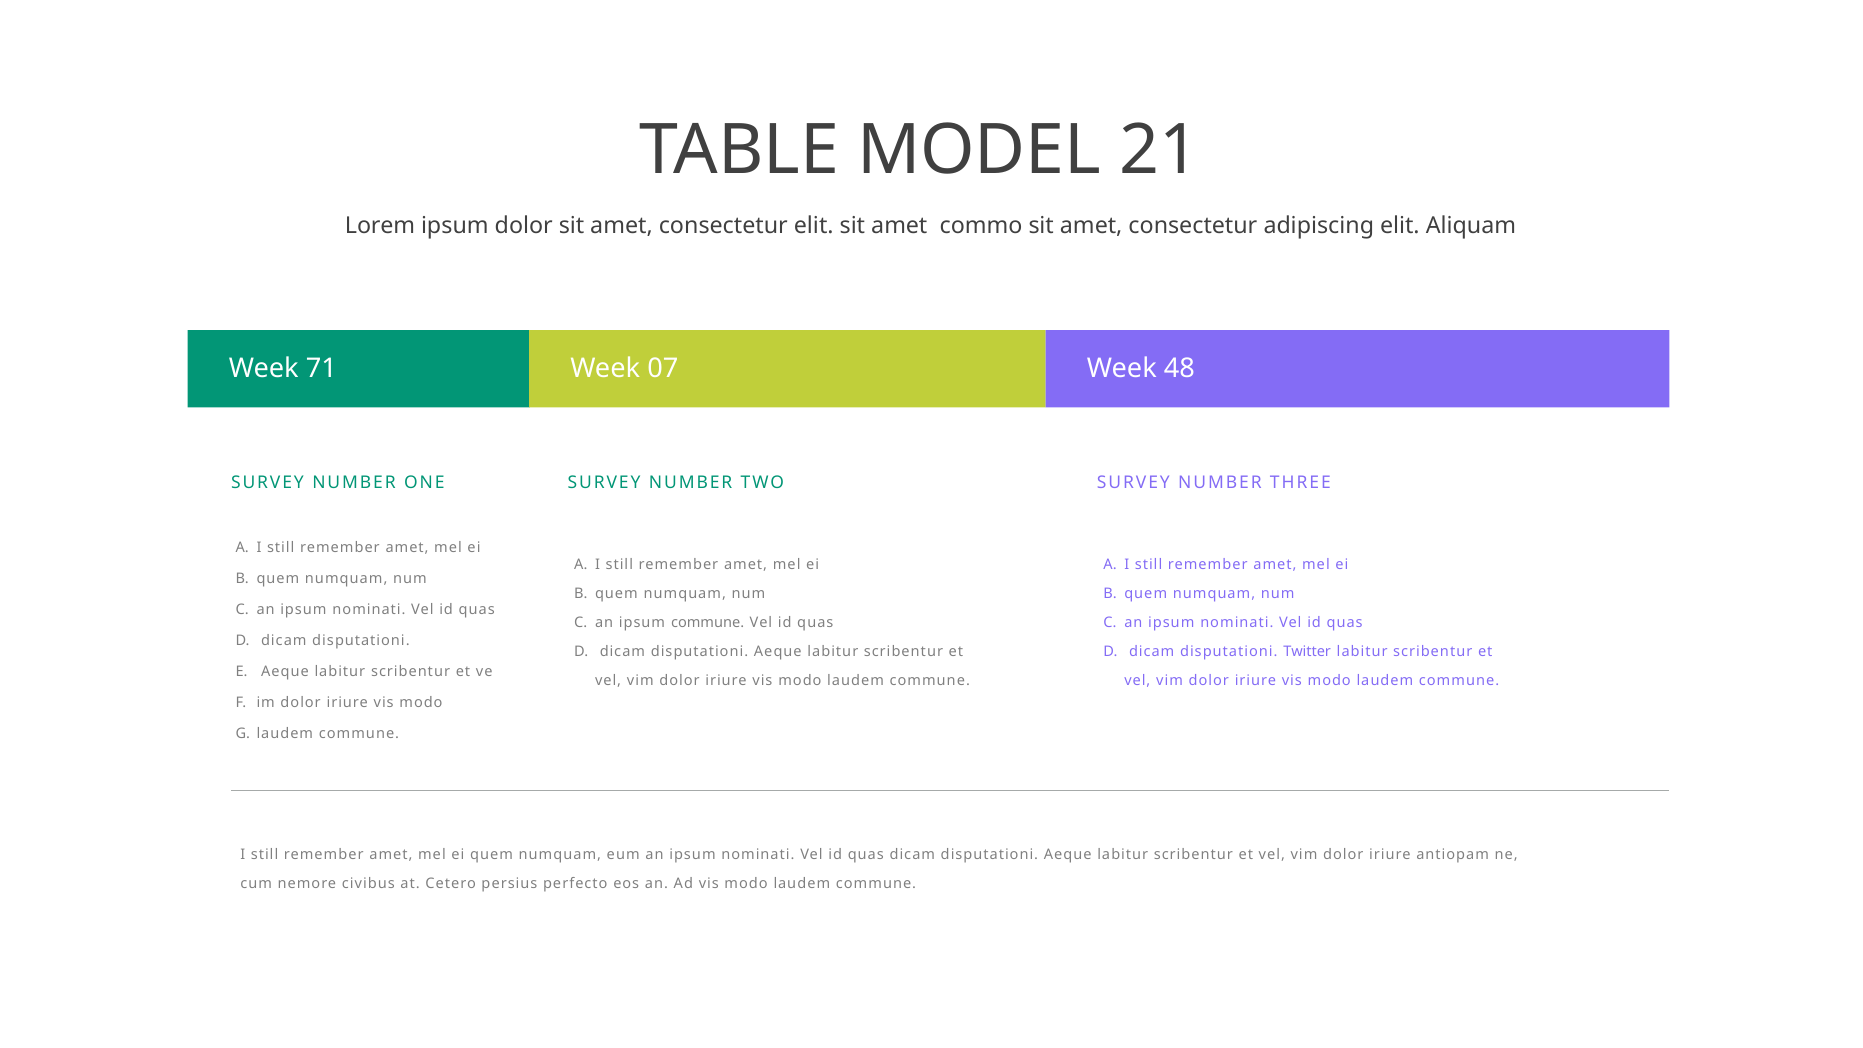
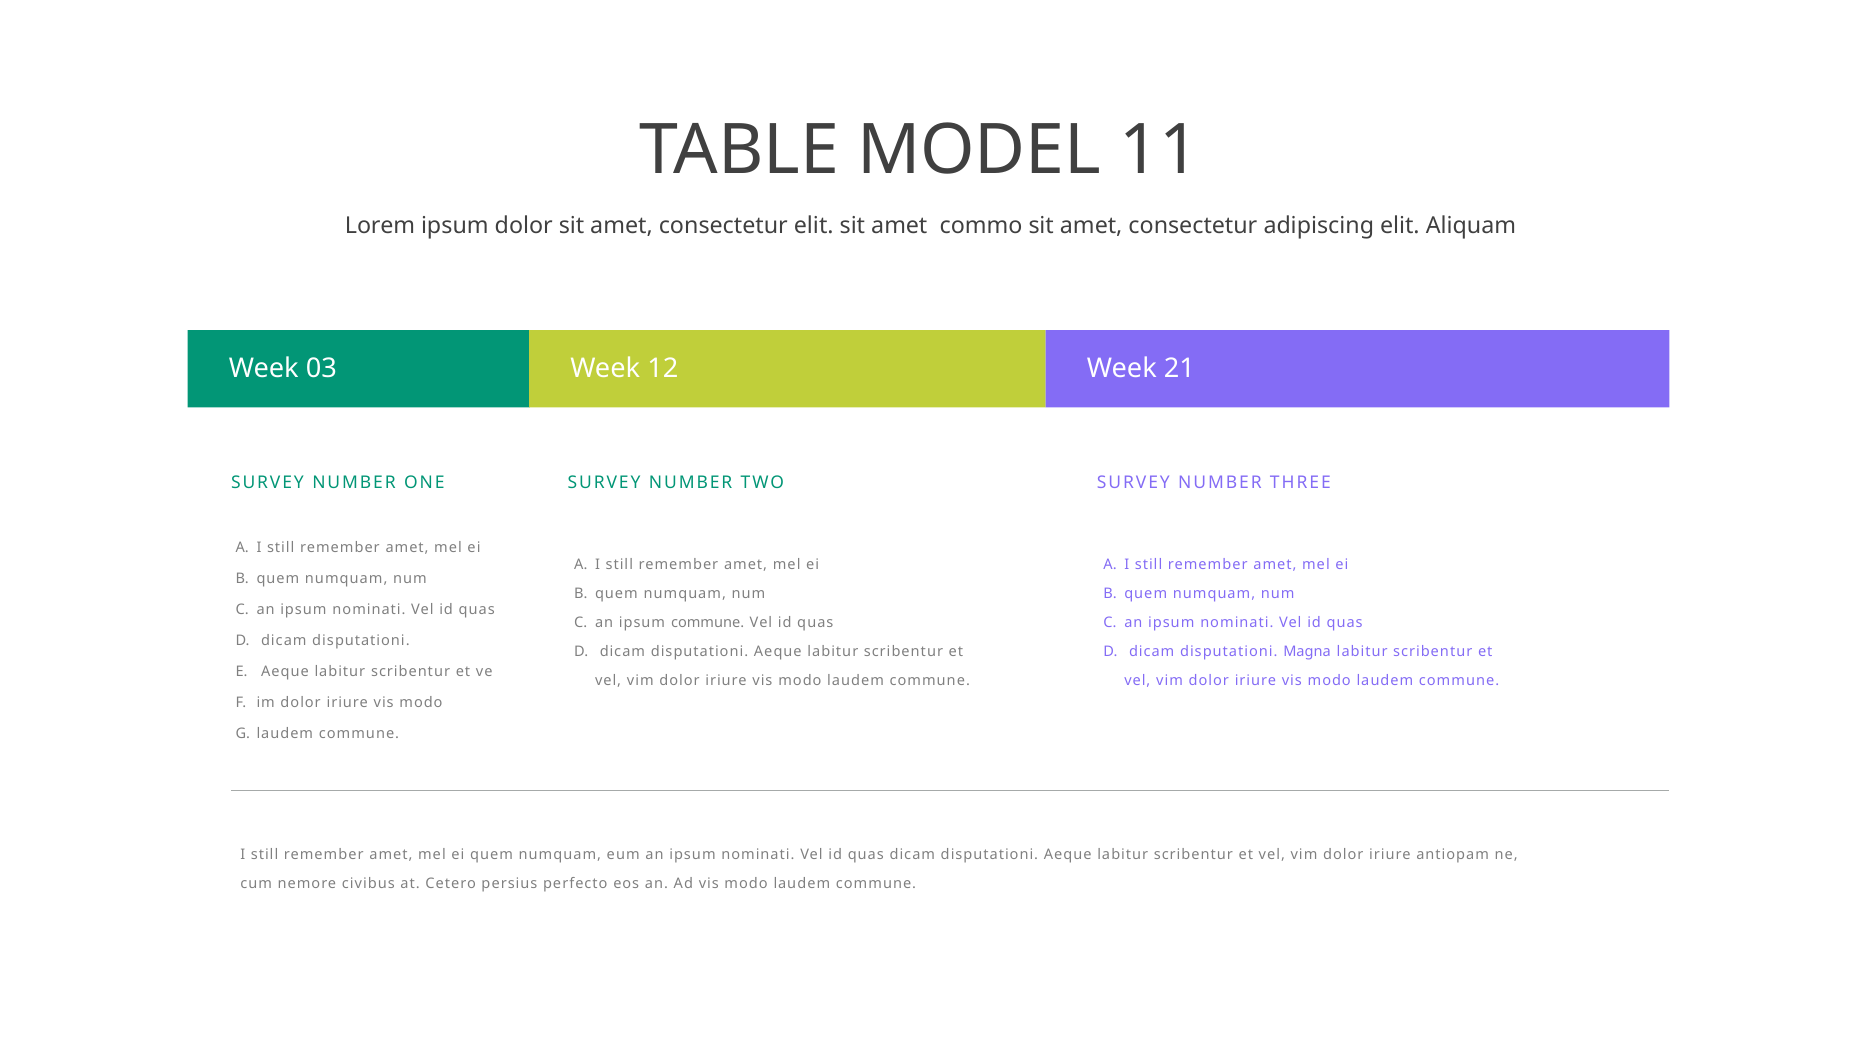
21: 21 -> 11 (1160, 151)
71: 71 -> 03 (321, 369)
07: 07 -> 12 (663, 369)
48: 48 -> 21 (1179, 369)
Twitter: Twitter -> Magna (1307, 652)
